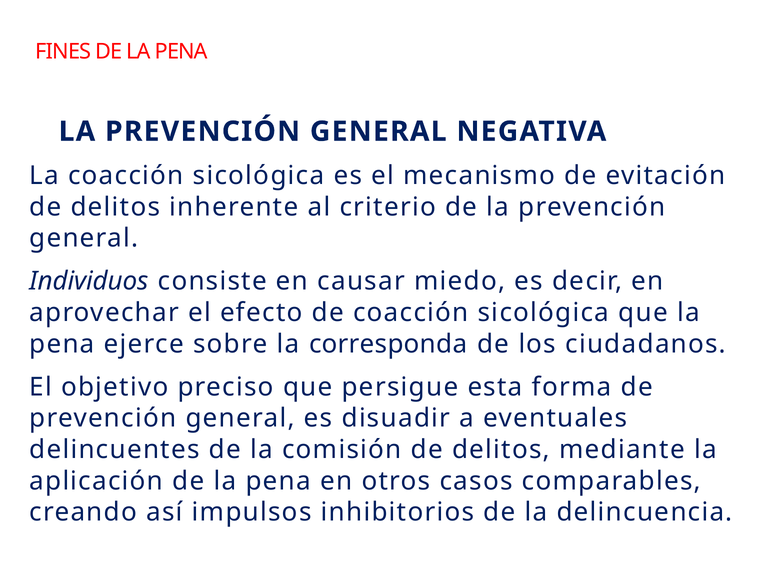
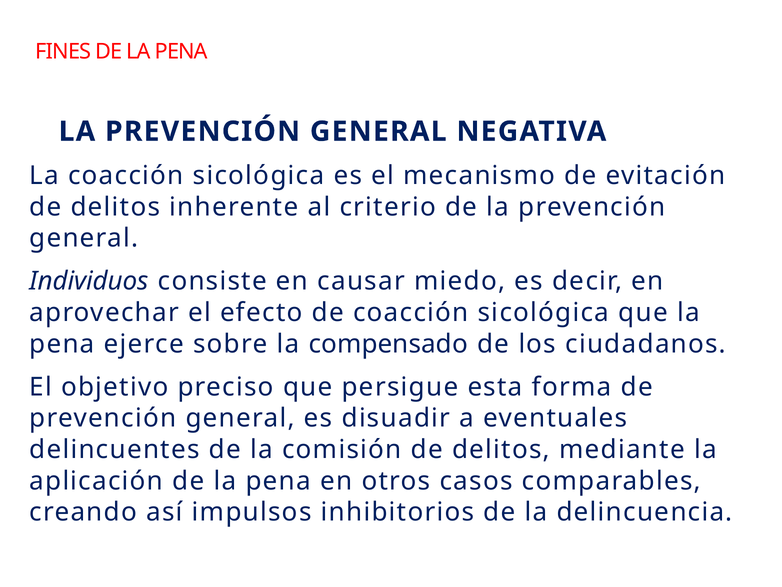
corresponda: corresponda -> compensado (388, 344)
